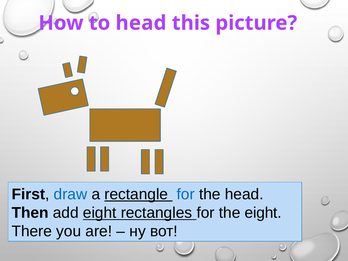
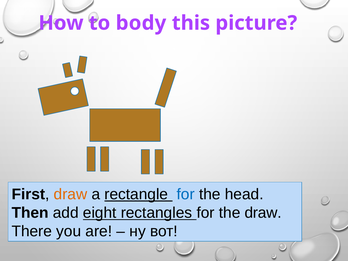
to head: head -> body (141, 23)
draw colour: blue -> orange (70, 194)
the eight: eight -> draw (263, 213)
